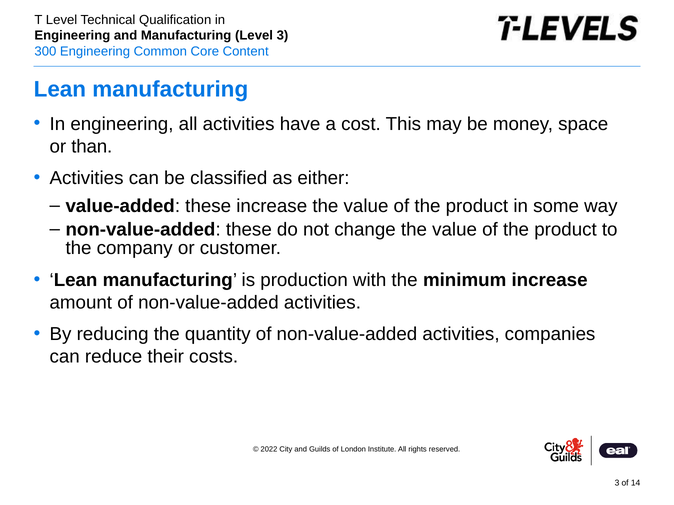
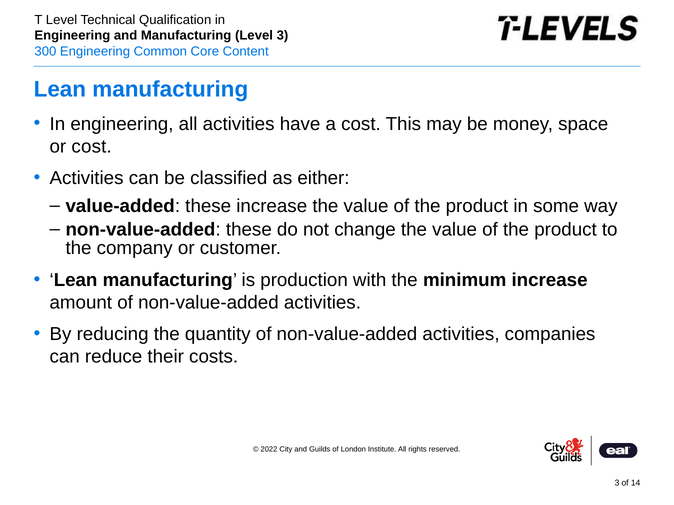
or than: than -> cost (92, 146)
